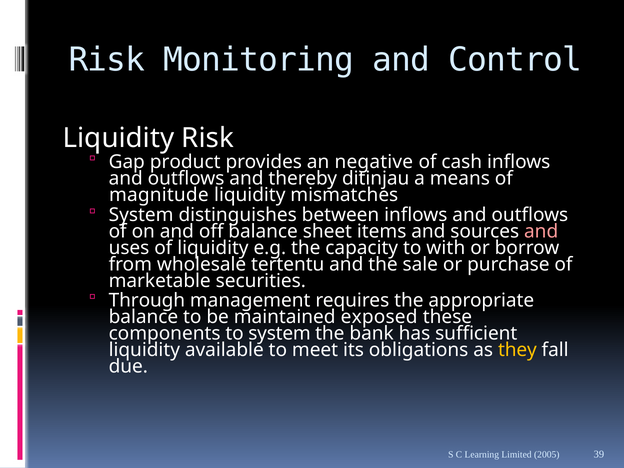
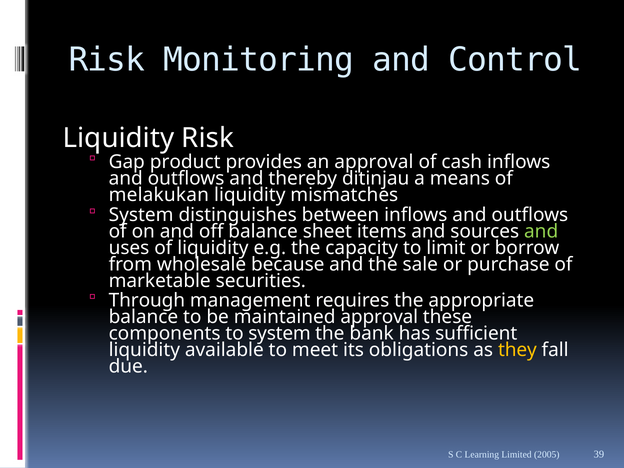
an negative: negative -> approval (374, 162)
magnitude: magnitude -> melakukan (159, 195)
and colour: pink -> light green (541, 231)
with: with -> limit (446, 248)
tertentu: tertentu -> because (288, 264)
maintained exposed: exposed -> approval (379, 317)
